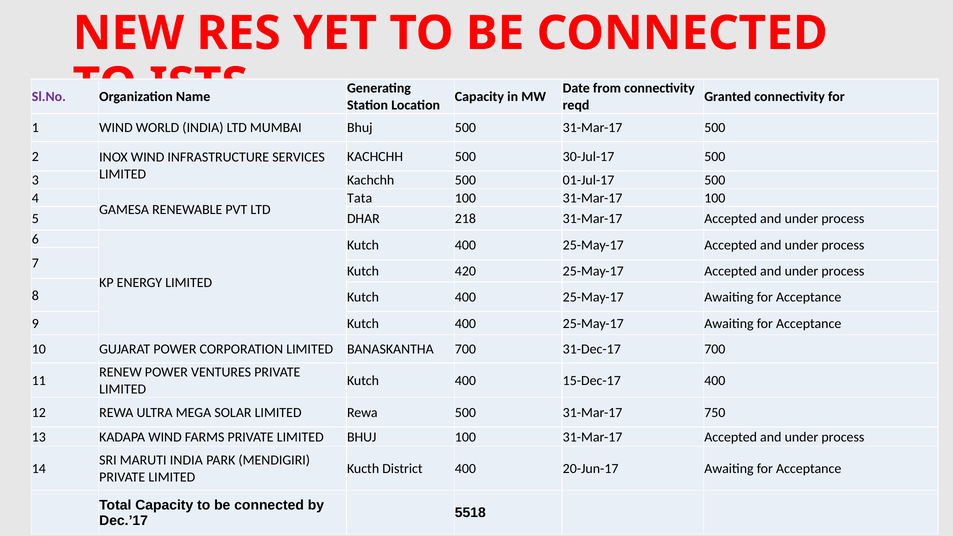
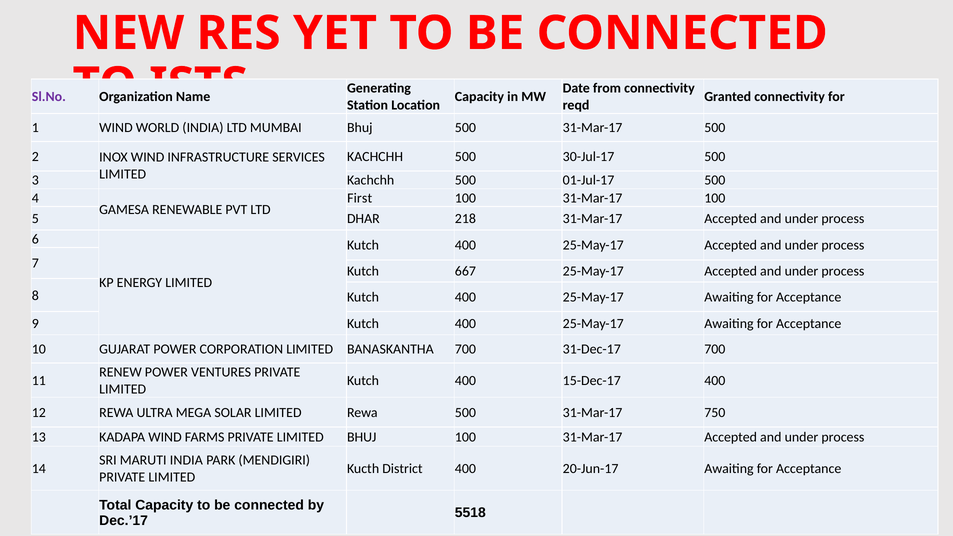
Tata: Tata -> First (360, 198)
420: 420 -> 667 (465, 271)
